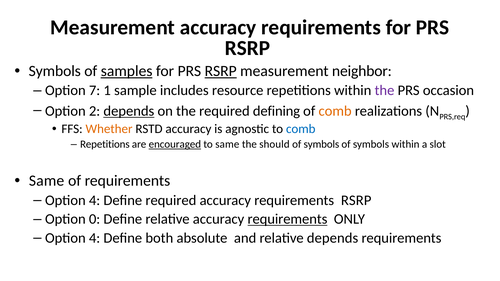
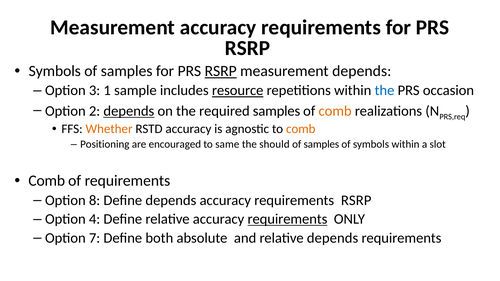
samples underline: present -> none (127, 71)
measurement neighbor: neighbor -> depends (362, 71)
7: 7 -> 3 (95, 91)
resource underline: none -> present (238, 91)
the colour: purple -> blue (384, 91)
required defining: defining -> samples (277, 111)
comb colour: blue -> orange (301, 129)
Repetitions: Repetitions -> Positioning (105, 144)
encouraged underline: present -> none (175, 144)
symbols: symbols -> samples (321, 144)
Same: Same -> Comb (47, 181)
4: 4 -> 8 (95, 200)
Define required: required -> depends (171, 200)
0: 0 -> 4 (95, 219)
4: 4 -> 7 (95, 238)
